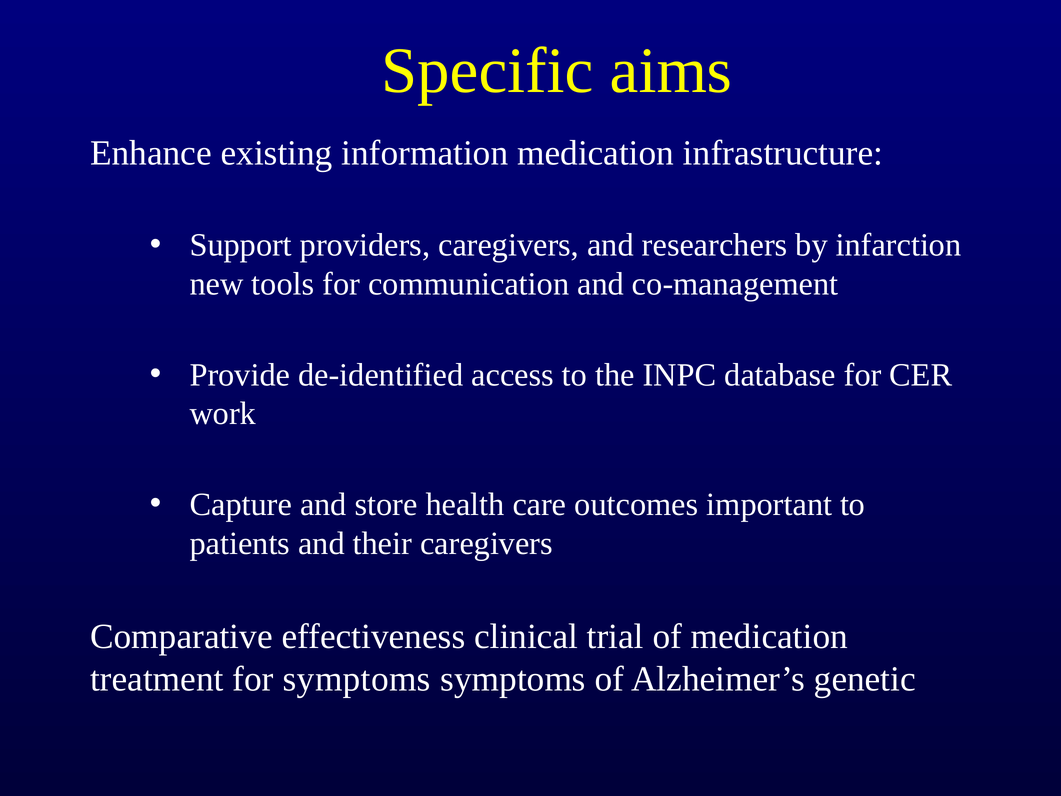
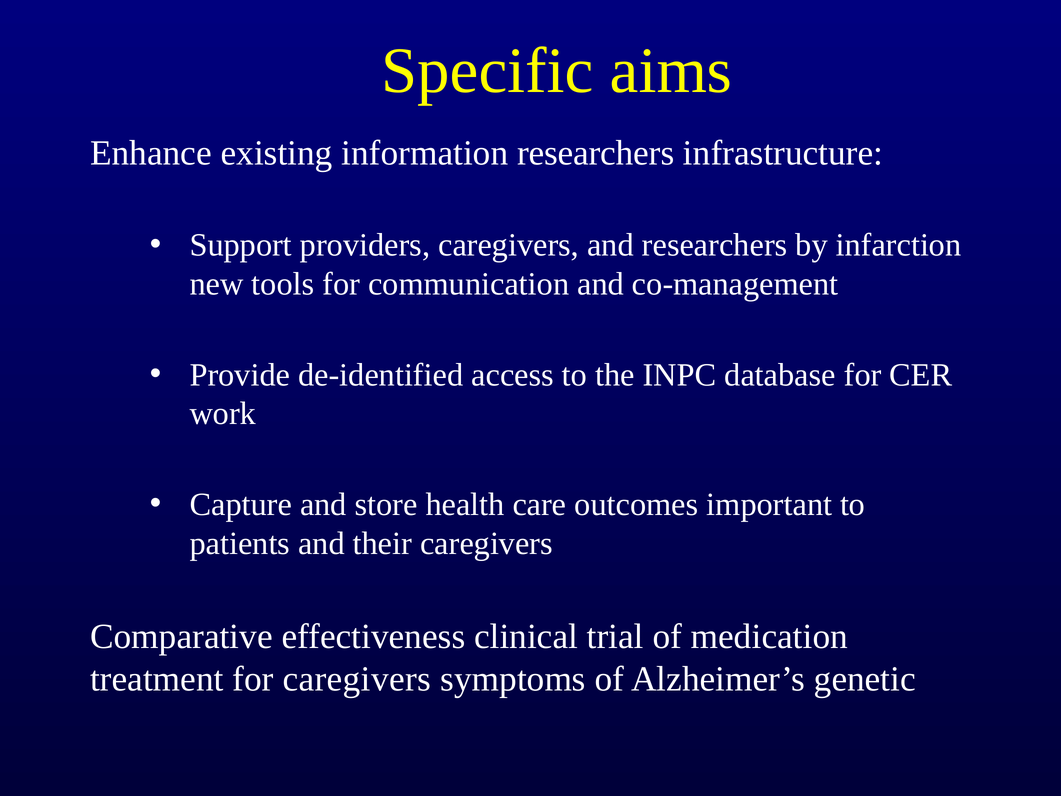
information medication: medication -> researchers (596, 153)
for symptoms: symptoms -> caregivers (357, 679)
